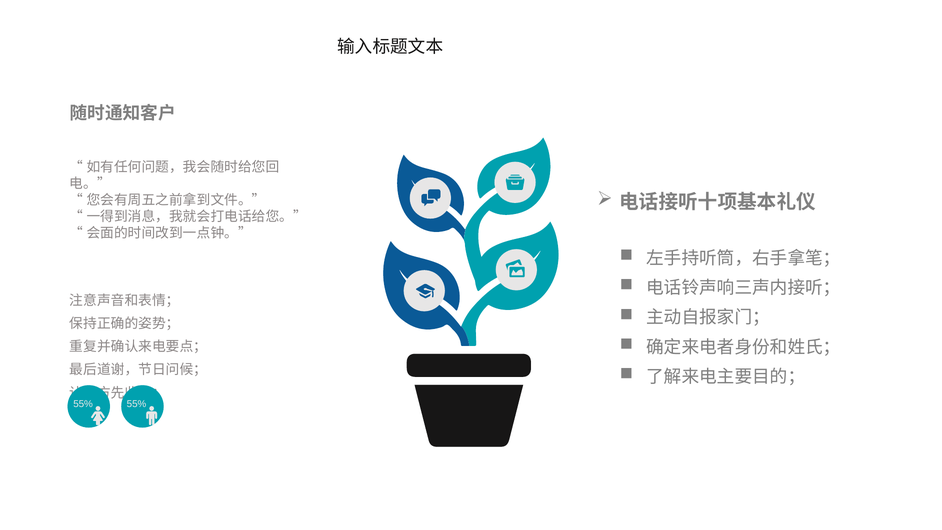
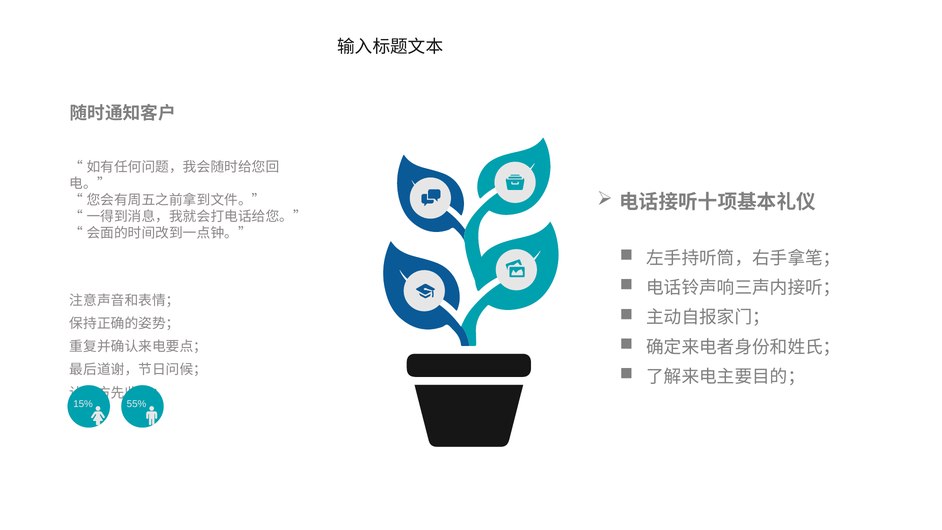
55%: 55% -> 15% (83, 404)
